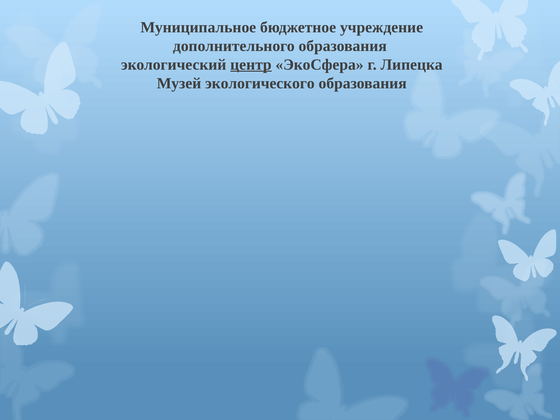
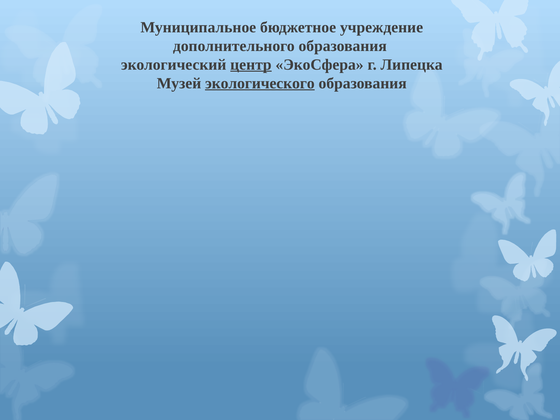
экологического underline: none -> present (260, 83)
